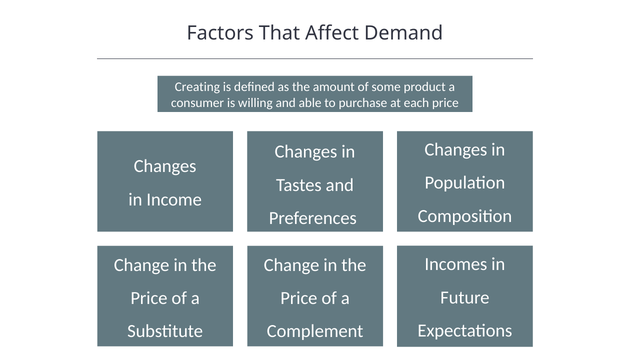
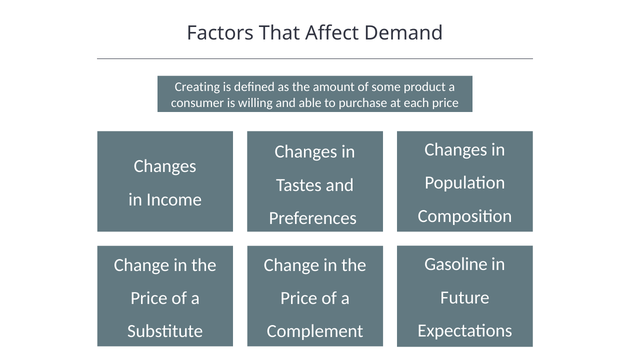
Incomes: Incomes -> Gasoline (456, 264)
